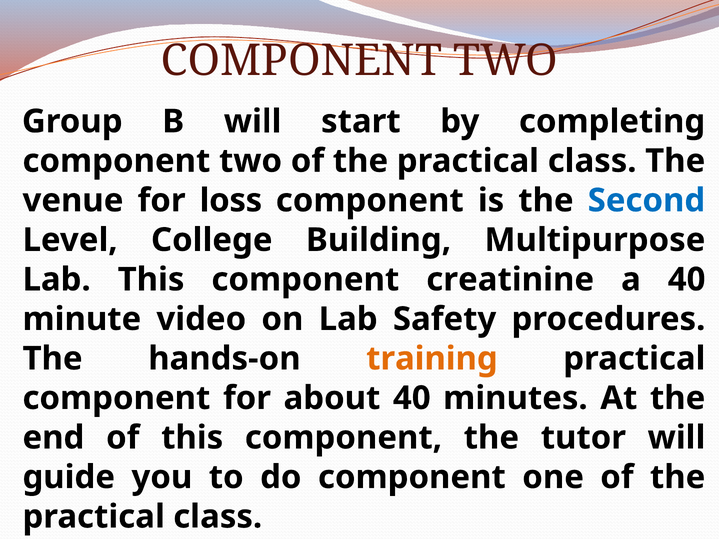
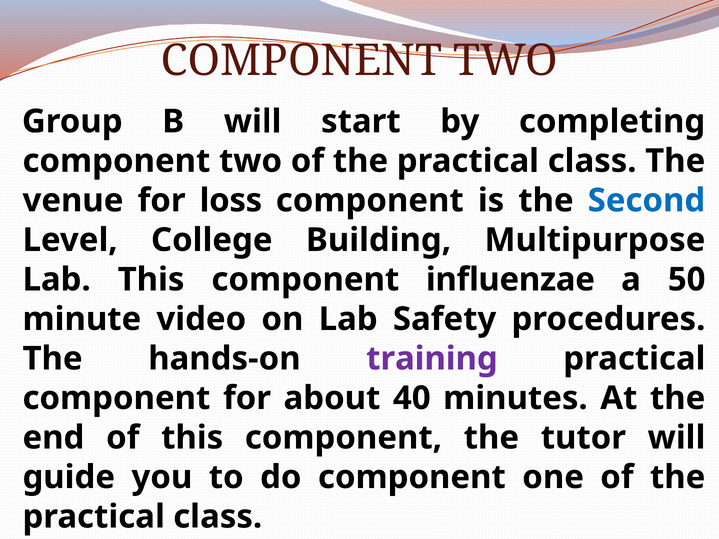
creatinine: creatinine -> influenzae (510, 280)
a 40: 40 -> 50 (687, 280)
training colour: orange -> purple (432, 359)
